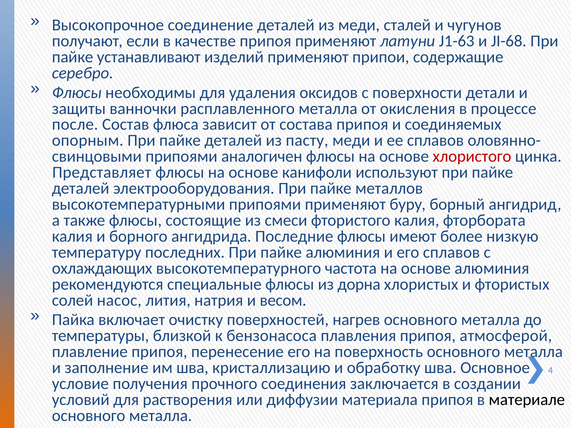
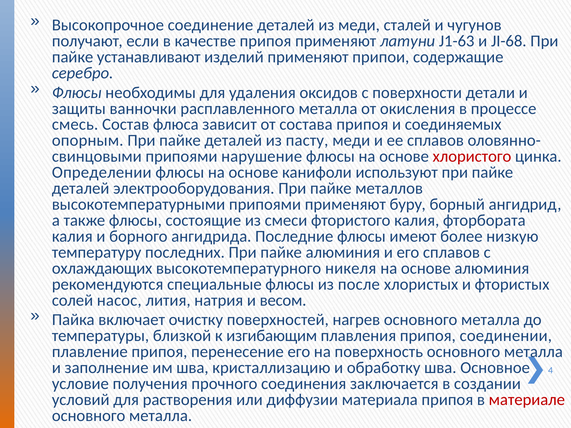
после: после -> смесь (75, 125)
аналогичен: аналогичен -> нарушение (262, 157)
Представляет: Представляет -> Определении (102, 173)
частота: частота -> никеля (351, 268)
дорна: дорна -> после (359, 284)
бензонасоса: бензонасоса -> изгибающим (272, 336)
атмосферой: атмосферой -> соединении (506, 336)
материале colour: black -> red (527, 400)
